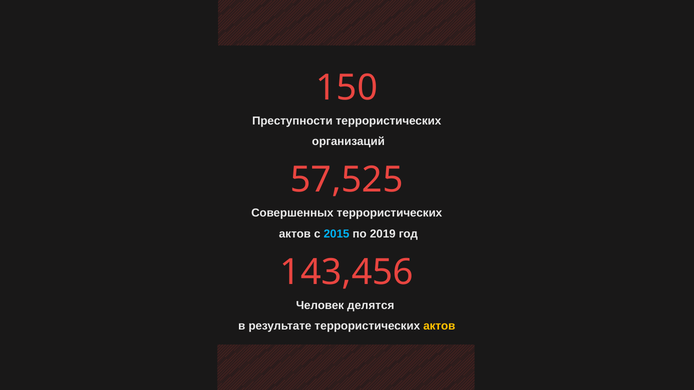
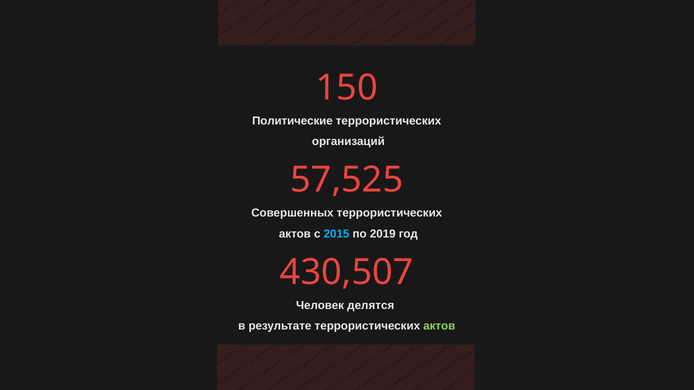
Преступности: Преступности -> Политические (292, 121)
143,456: 143,456 -> 430,507 (347, 273)
актов colour: yellow -> light green (439, 326)
